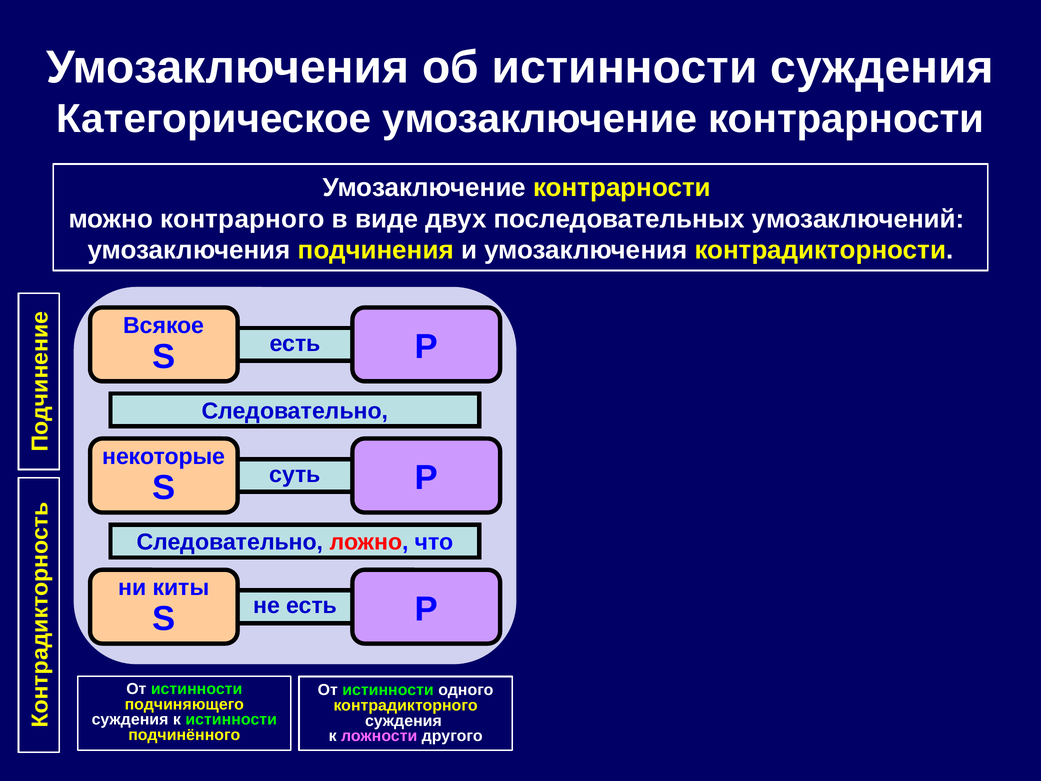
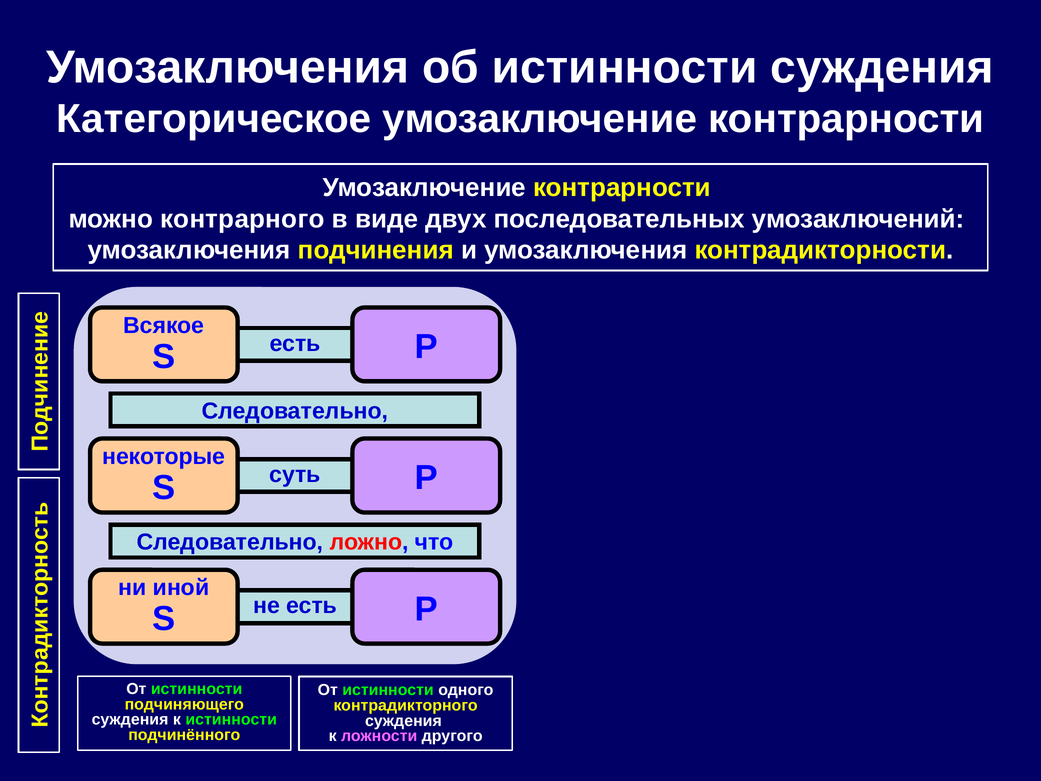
киты: киты -> иной (181, 588)
